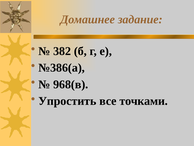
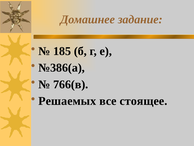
382: 382 -> 185 (62, 51)
968(в: 968(в -> 766(в (71, 84)
Упростить: Упростить -> Решаемых (67, 101)
точками: точками -> стоящее (143, 101)
